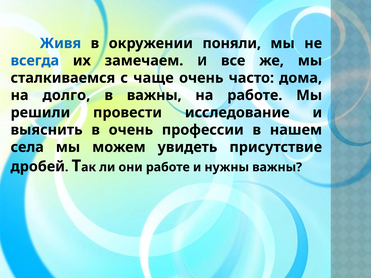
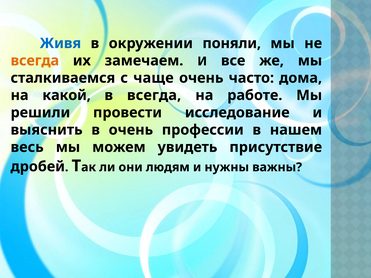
всегда colour: blue -> orange (35, 61)
долго: долго -> какой (67, 95)
в важны: важны -> всегда (154, 95)
села: села -> весь (27, 147)
они работе: работе -> людям (168, 167)
